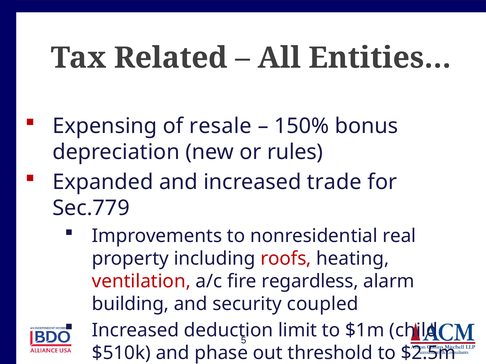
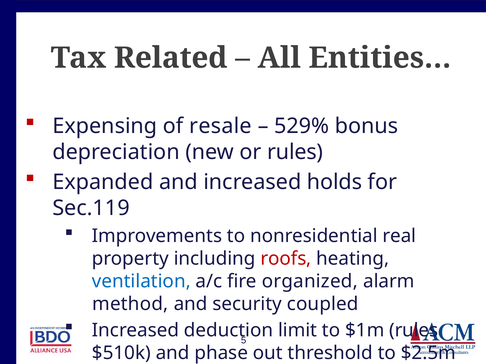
150%: 150% -> 529% (302, 126)
trade: trade -> holds (334, 182)
Sec.779: Sec.779 -> Sec.119 (91, 208)
ventilation colour: red -> blue (141, 282)
regardless: regardless -> organized (310, 282)
building: building -> method (130, 304)
$1m child: child -> rules (414, 331)
